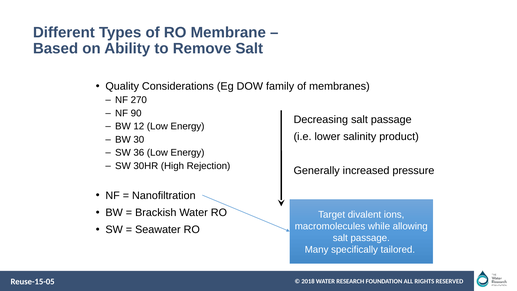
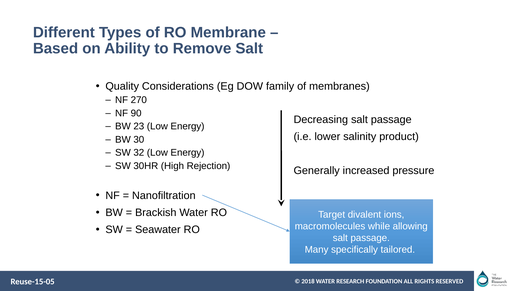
12: 12 -> 23 (139, 126)
36: 36 -> 32 (139, 153)
